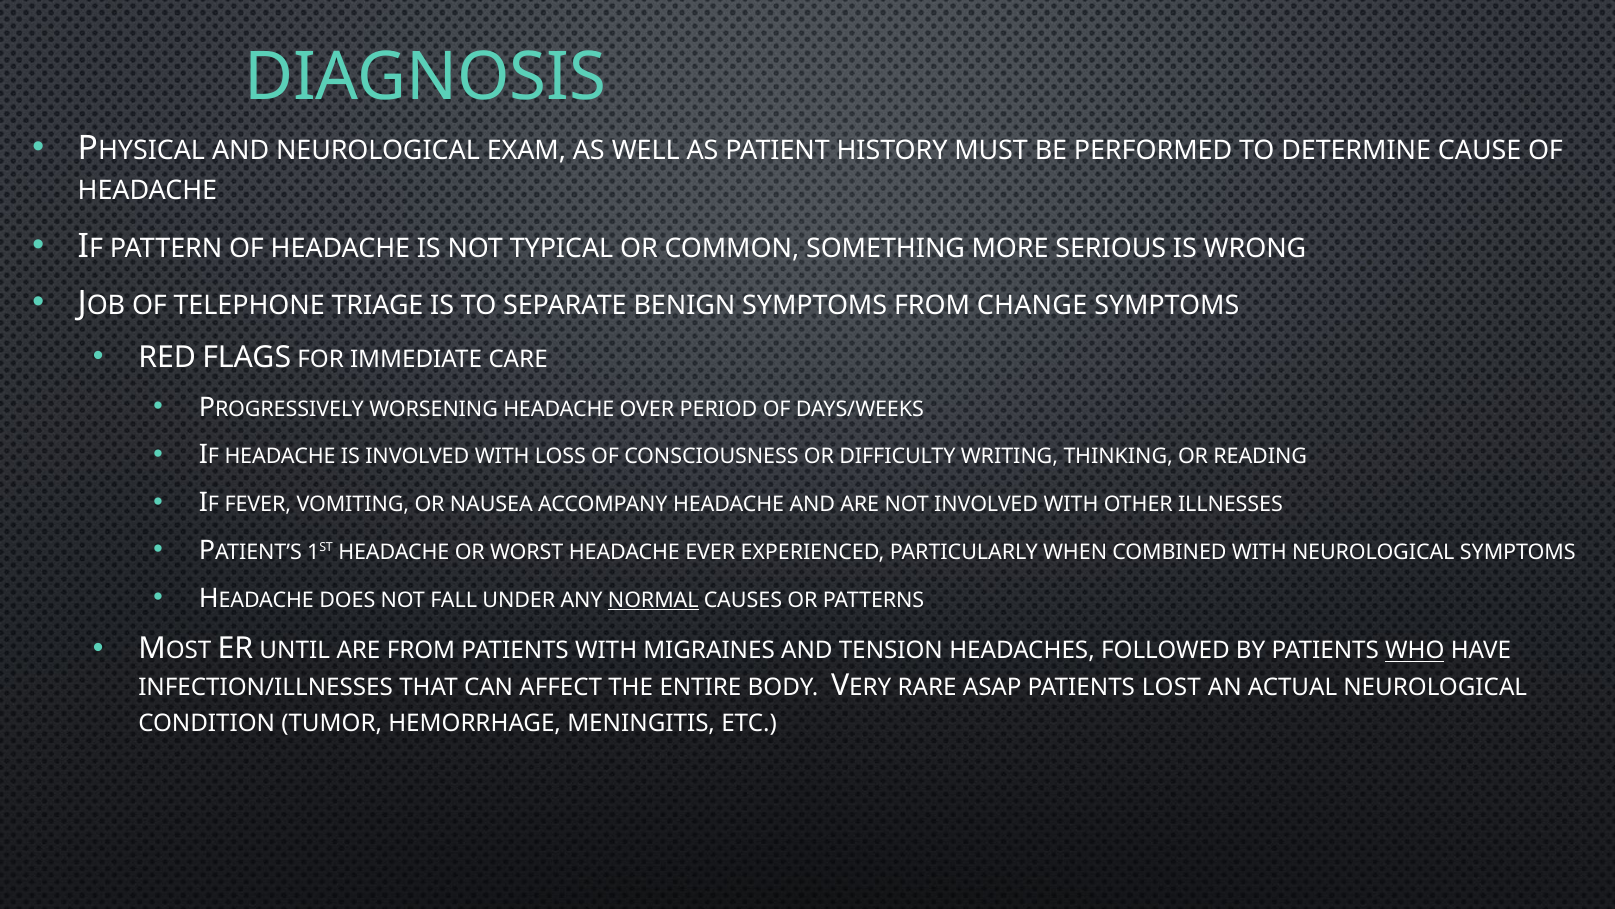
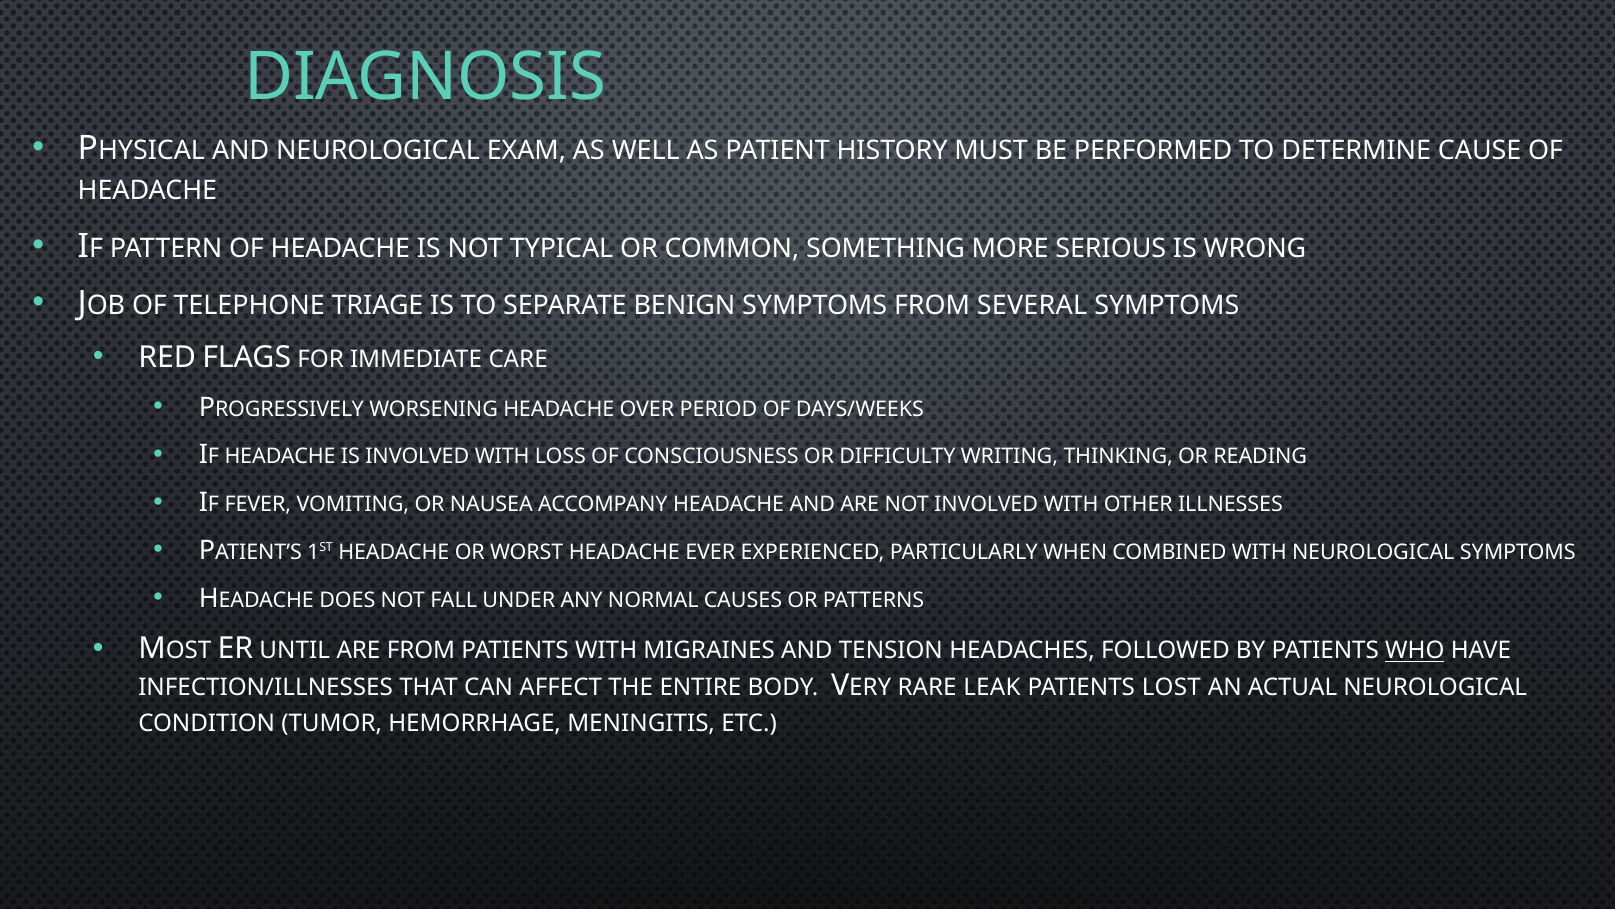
CHANGE: CHANGE -> SEVERAL (1032, 305)
NORMAL underline: present -> none (653, 600)
ASAP: ASAP -> LEAK (992, 687)
